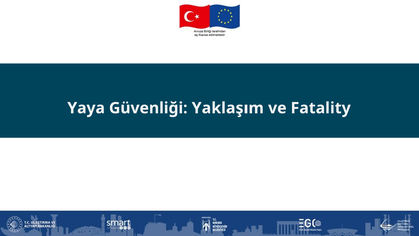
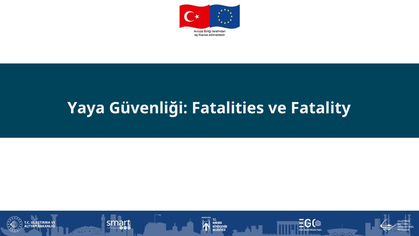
Yaklaşım: Yaklaşım -> Fatalities (228, 108)
